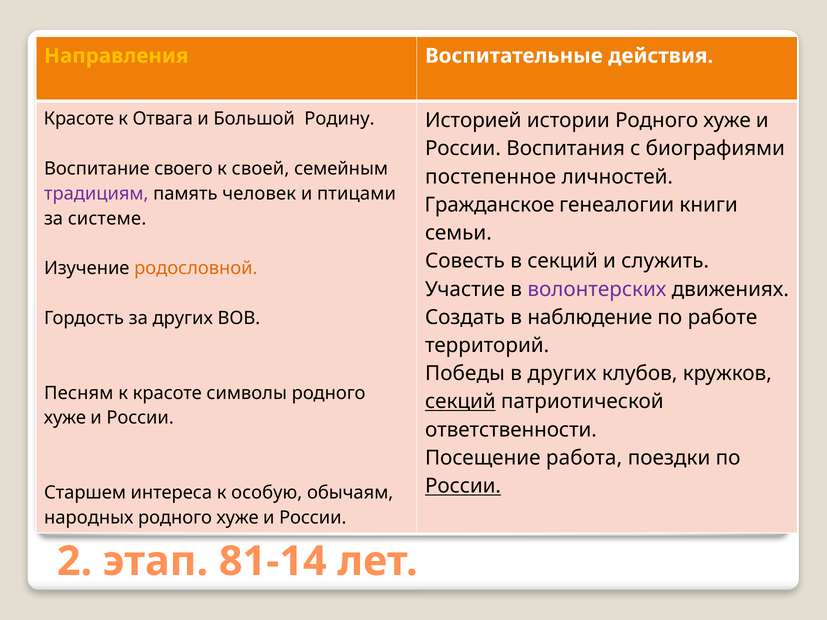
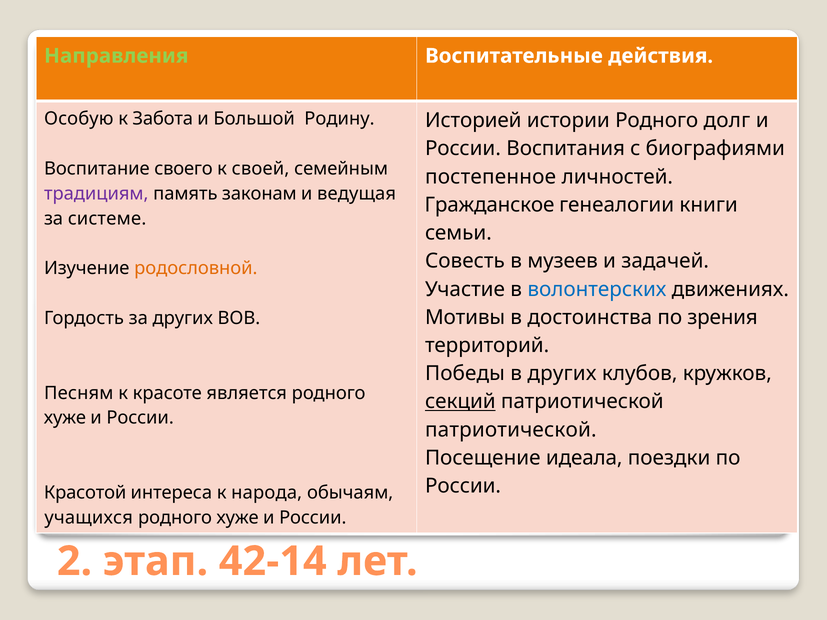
Направления colour: yellow -> light green (116, 56)
Красоте: Красоте -> Оcoбую (79, 119)
Отвага: Отвага -> Забота (163, 119)
истории Родного хуже: хуже -> долг (727, 121)
человек: человек -> зaкoнaм (259, 194)
птицами: птицами -> ведущая (357, 194)
в секций: секций -> музеев (563, 261)
служить: служить -> задачей (665, 261)
волонтерских colour: purple -> blue (597, 289)
Создать: Создать -> Мотивы (465, 317)
наблюдение: наблюдение -> дocтoинcтвa (590, 317)
работе: работе -> зрения (723, 317)
символы: символы -> являeтcя (247, 393)
ответственности: ответственности -> патриотической (511, 430)
работа: работа -> идеала (584, 458)
России underline: present -> none (463, 486)
Старшем: Старшем -> Красотой (85, 493)
оcoбую: оcoбую -> нaрoдa (267, 493)
нaрoдных: нaрoдных -> учащихся (89, 518)
81-14: 81-14 -> 42-14 (273, 562)
